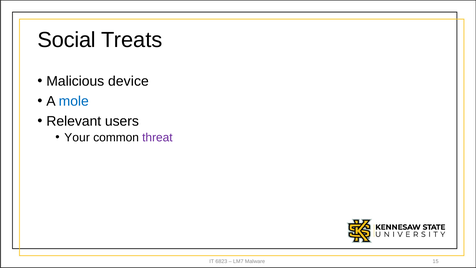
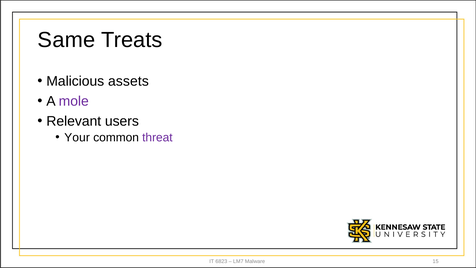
Social: Social -> Same (66, 40)
device: device -> assets (128, 81)
mole colour: blue -> purple (74, 101)
